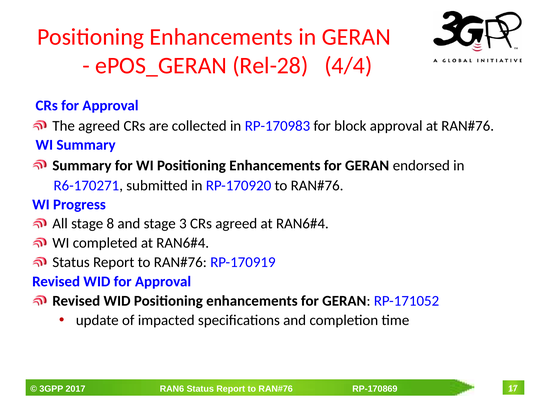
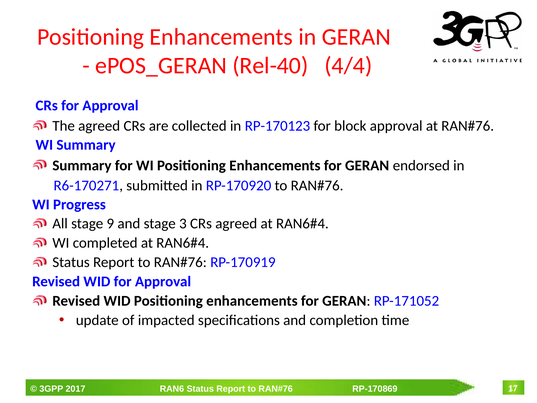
Rel-28: Rel-28 -> Rel-40 (270, 66)
RP-170983: RP-170983 -> RP-170123 (277, 126)
8: 8 -> 9 (110, 224)
